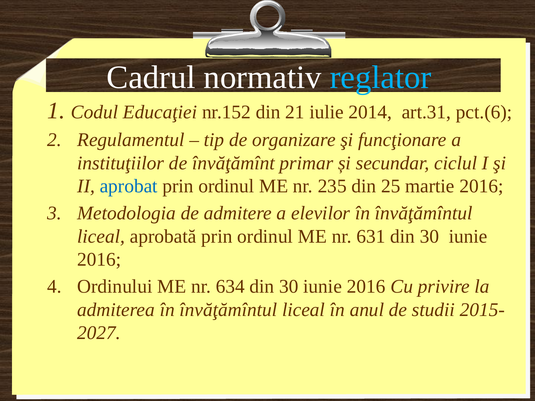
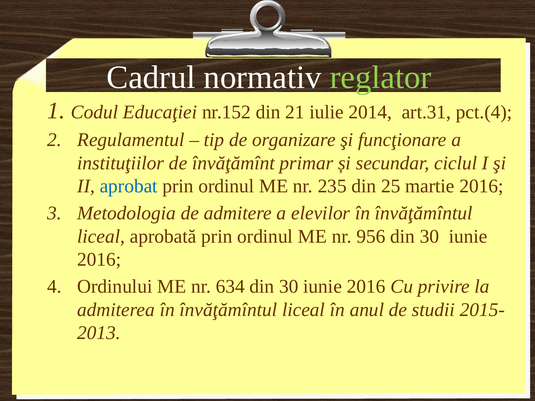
reglator colour: light blue -> light green (381, 78)
pct.(6: pct.(6 -> pct.(4 (484, 112)
631: 631 -> 956 (371, 237)
2027: 2027 -> 2013 (99, 333)
